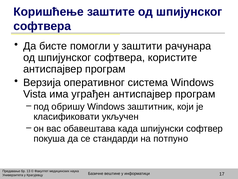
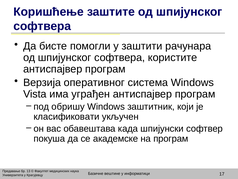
стандарди: стандарди -> академске (116, 138)
на потпуно: потпуно -> програм (171, 138)
